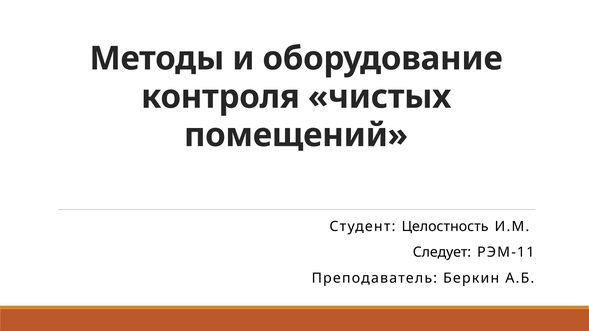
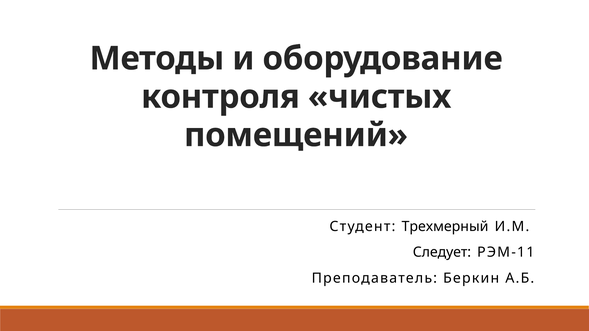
Целостность: Целостность -> Трехмерный (445, 227)
